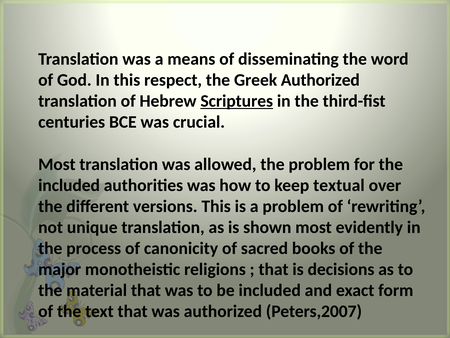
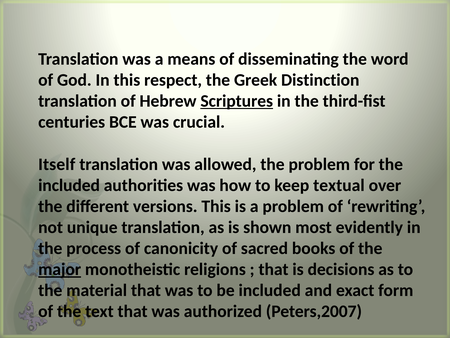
Greek Authorized: Authorized -> Distinction (320, 80)
Most: Most -> Itself (57, 164)
major underline: none -> present (60, 269)
